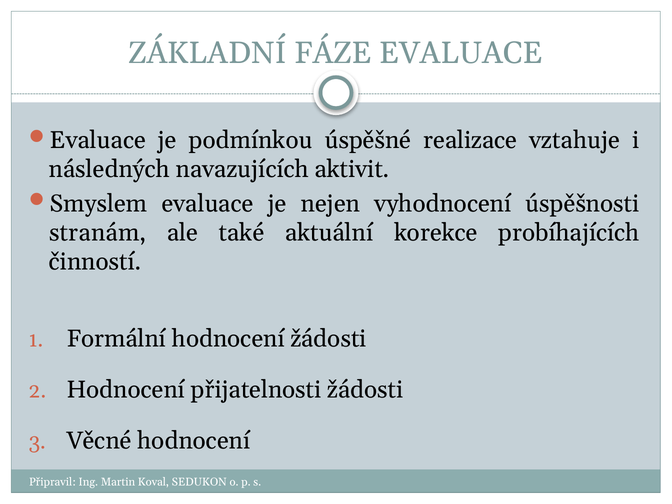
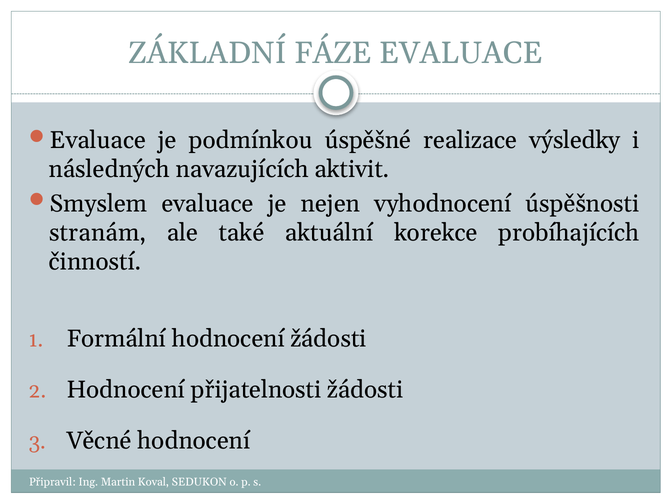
vztahuje: vztahuje -> výsledky (575, 140)
